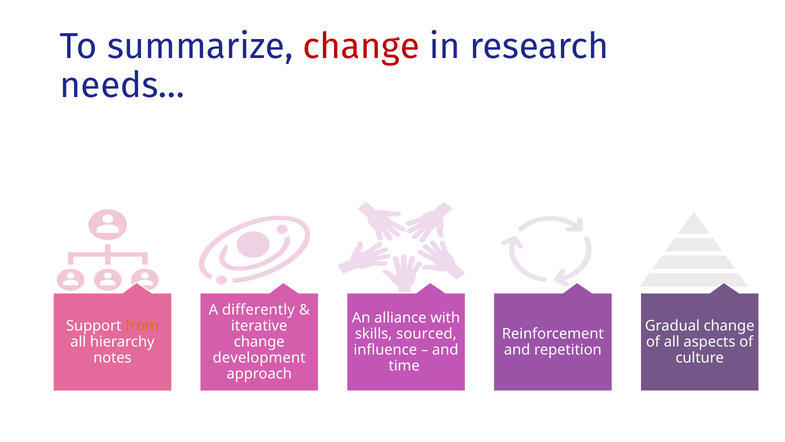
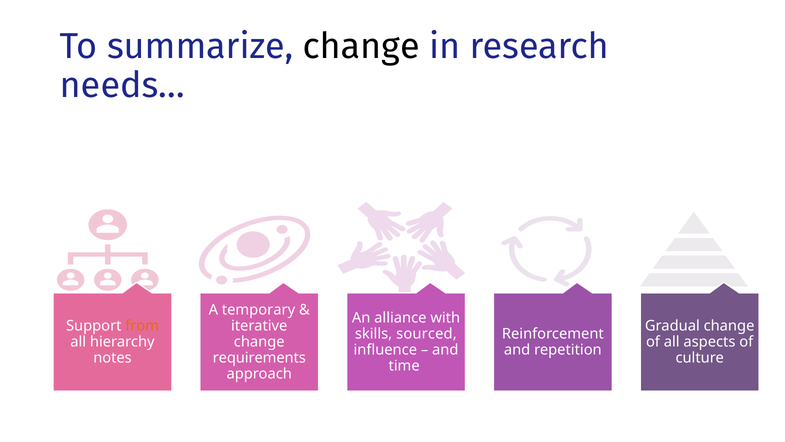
change colour: red -> black (361, 47)
differently: differently -> temporary (258, 310)
development: development -> requirements (259, 357)
